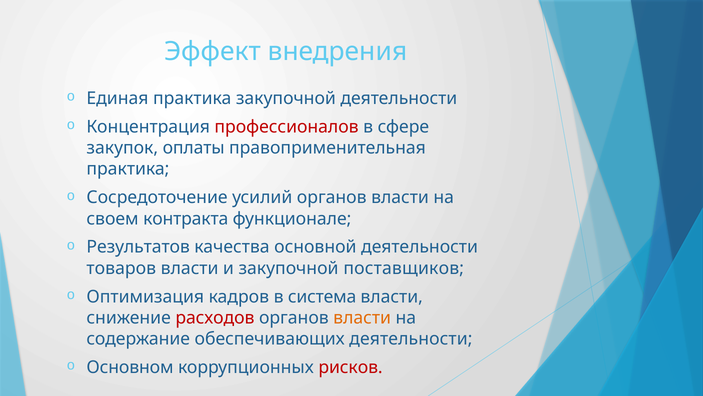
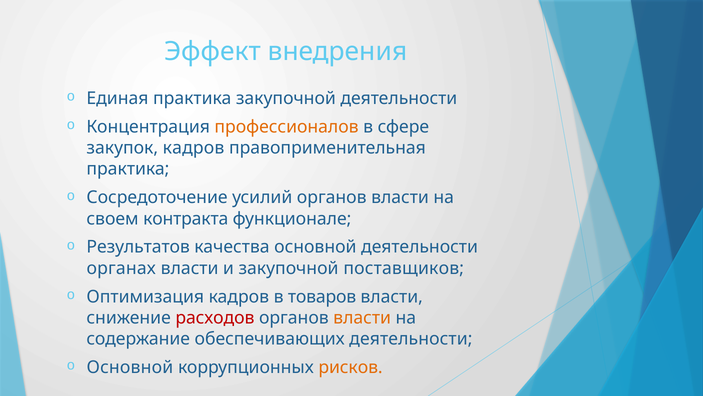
профессионалов colour: red -> orange (287, 127)
закупок оплаты: оплаты -> кадров (194, 148)
товаров: товаров -> органах (121, 268)
система: система -> товаров (322, 296)
Основном: Основном -> Основной (130, 367)
рисков colour: red -> orange (351, 367)
